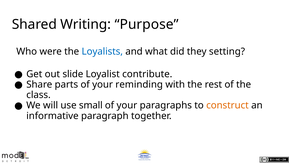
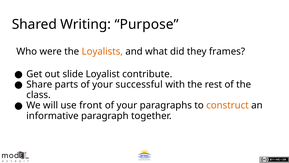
Loyalists colour: blue -> orange (102, 51)
setting: setting -> frames (227, 51)
reminding: reminding -> successful (139, 84)
small: small -> front (91, 105)
